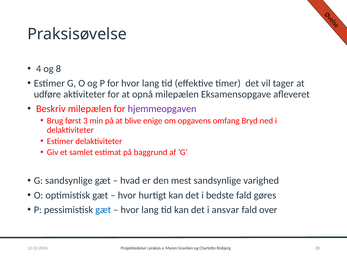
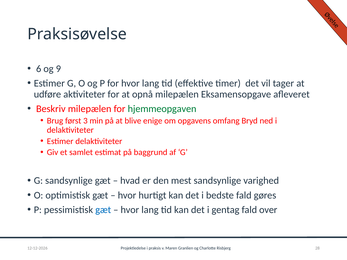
4: 4 -> 6 (39, 69)
8: 8 -> 9 (58, 69)
hjemmeopgaven colour: purple -> green (162, 109)
ansvar: ansvar -> gentag (225, 210)
